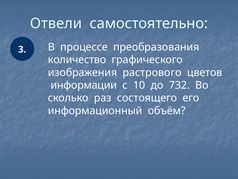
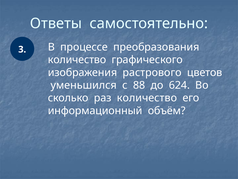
Отвели: Отвели -> Ответы (56, 23)
информации: информации -> уменьшился (84, 85)
10: 10 -> 88 (139, 85)
732: 732 -> 624 (179, 85)
раз состоящего: состоящего -> количество (147, 98)
